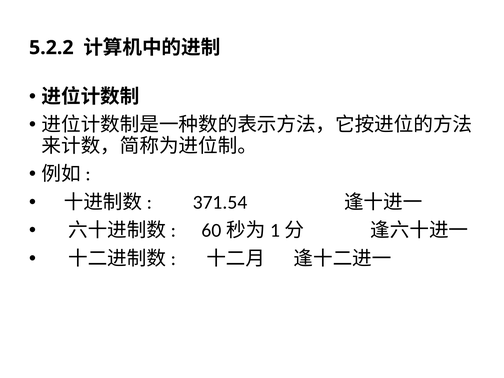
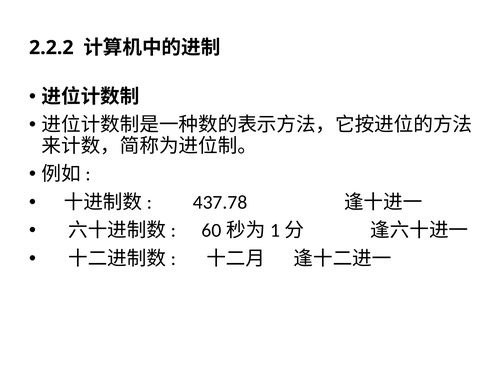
5.2.2: 5.2.2 -> 2.2.2 (51, 48)
371.54: 371.54 -> 437.78 (220, 202)
